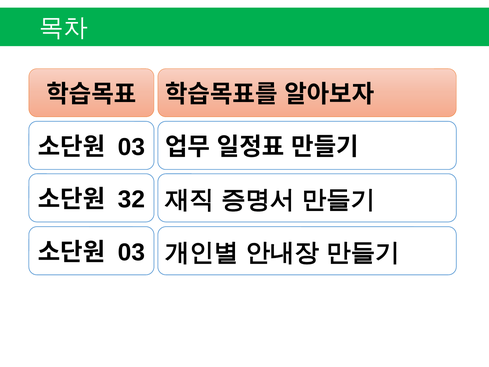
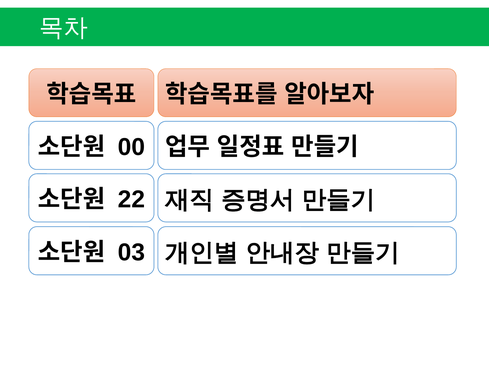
03: 03 -> 00 (131, 147)
32: 32 -> 22 (131, 199)
